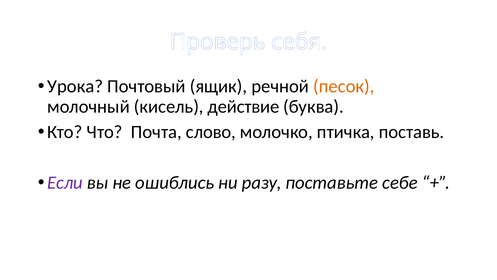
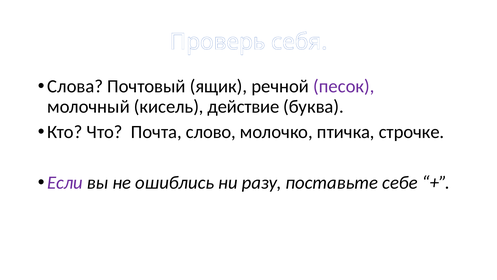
Урока: Урока -> Слова (75, 86)
песок colour: orange -> purple (344, 86)
поставь: поставь -> строчке (412, 132)
